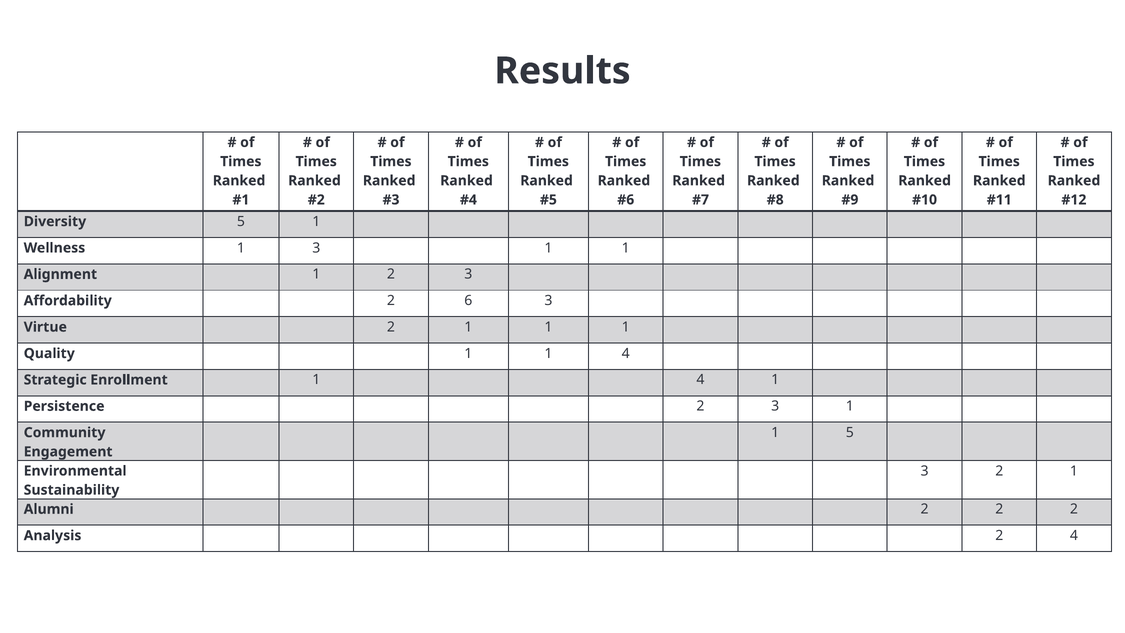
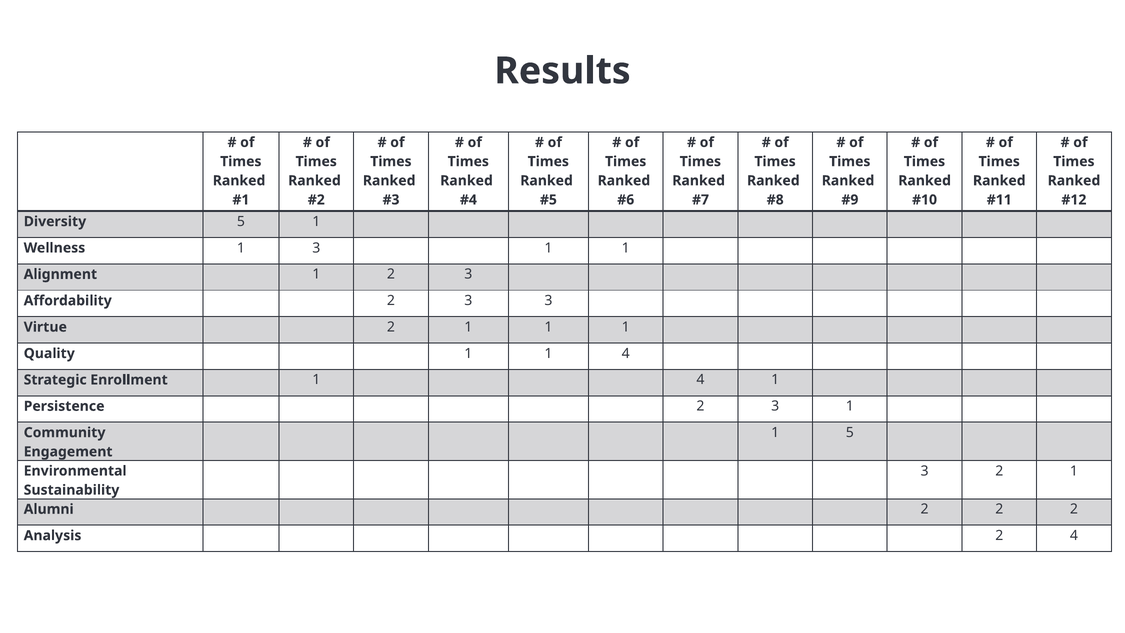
Affordability 2 6: 6 -> 3 (468, 301)
